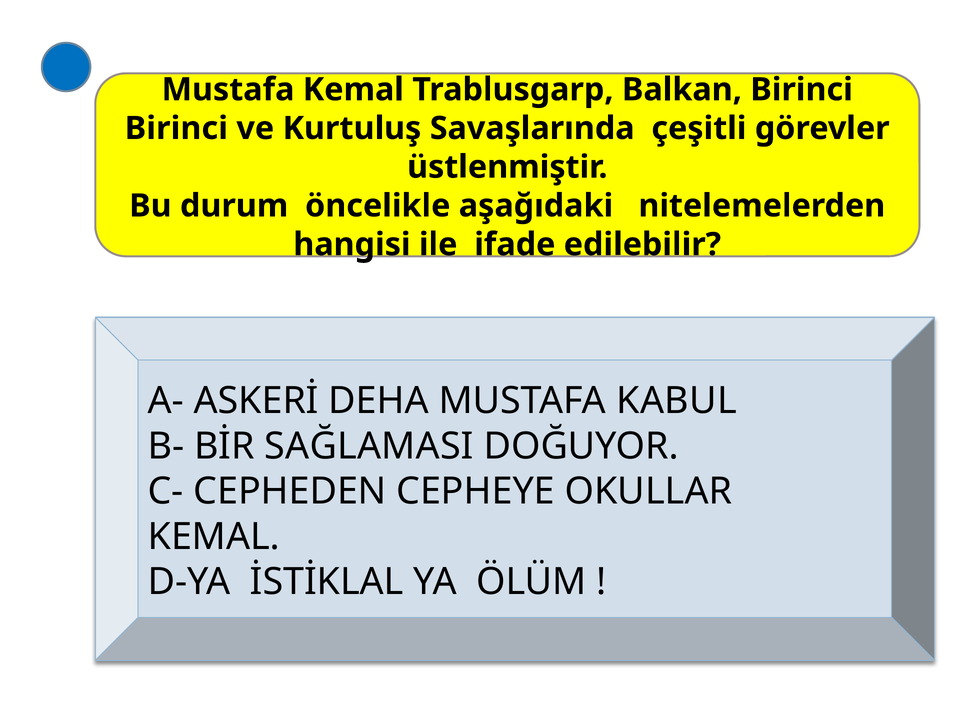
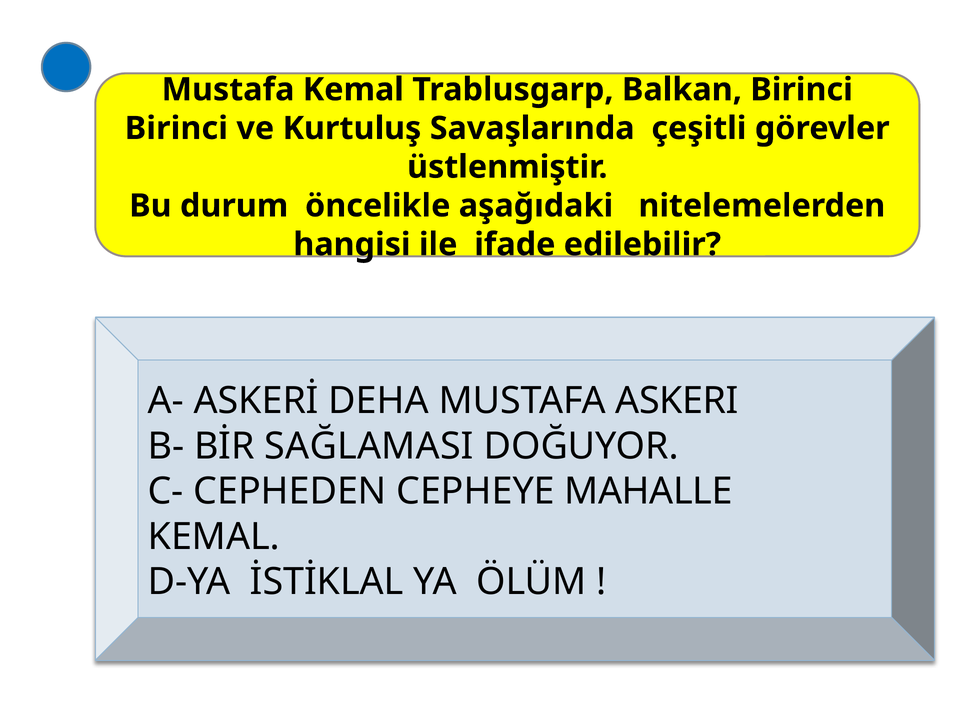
KABUL: KABUL -> ASKERI (677, 401)
OKULLAR: OKULLAR -> MAHALLE (649, 492)
